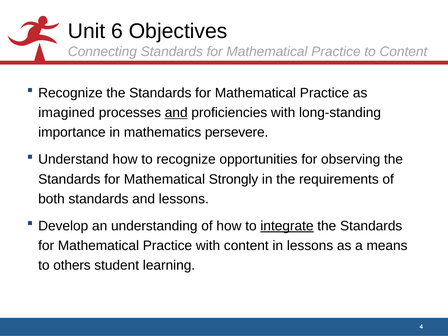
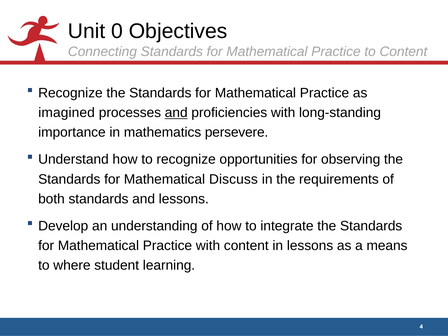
6: 6 -> 0 (117, 31)
Strongly: Strongly -> Discuss (233, 179)
integrate underline: present -> none (287, 226)
others: others -> where (72, 265)
